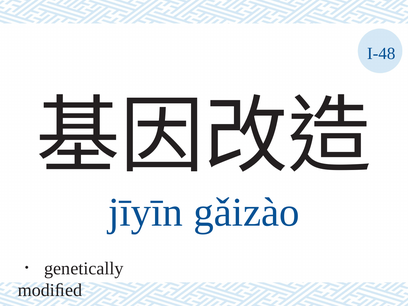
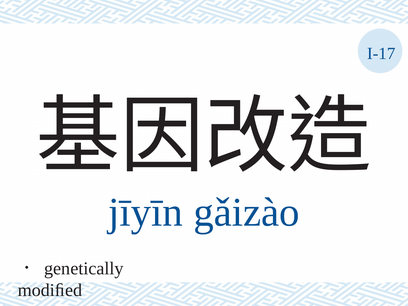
I-48: I-48 -> I-17 (381, 53)
